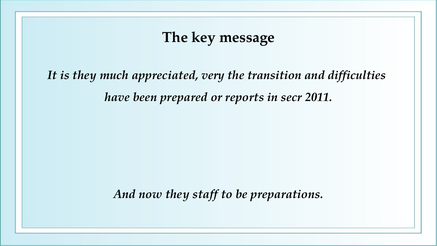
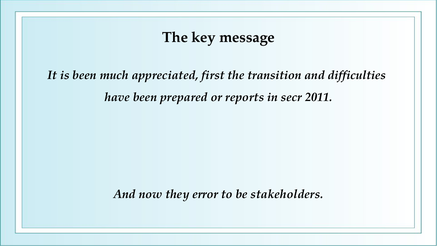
is they: they -> been (85, 75)
very: very -> first (213, 75)
staff: staff -> error (205, 194)
preparations: preparations -> stakeholders (287, 194)
